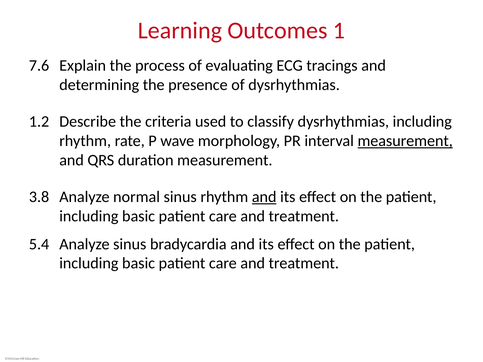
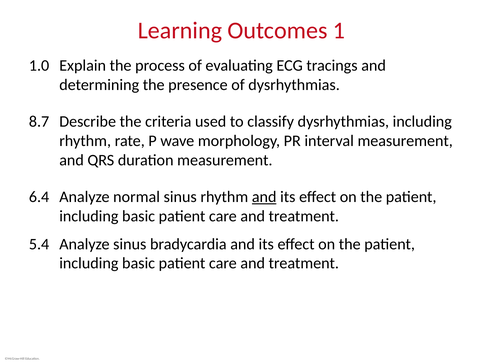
7.6: 7.6 -> 1.0 (39, 65)
1.2: 1.2 -> 8.7 (39, 122)
measurement underline: present -> none (405, 141)
3.8: 3.8 -> 6.4 (39, 197)
